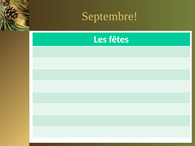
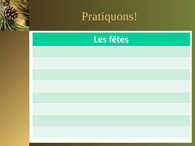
Septembre: Septembre -> Pratiquons (110, 16)
